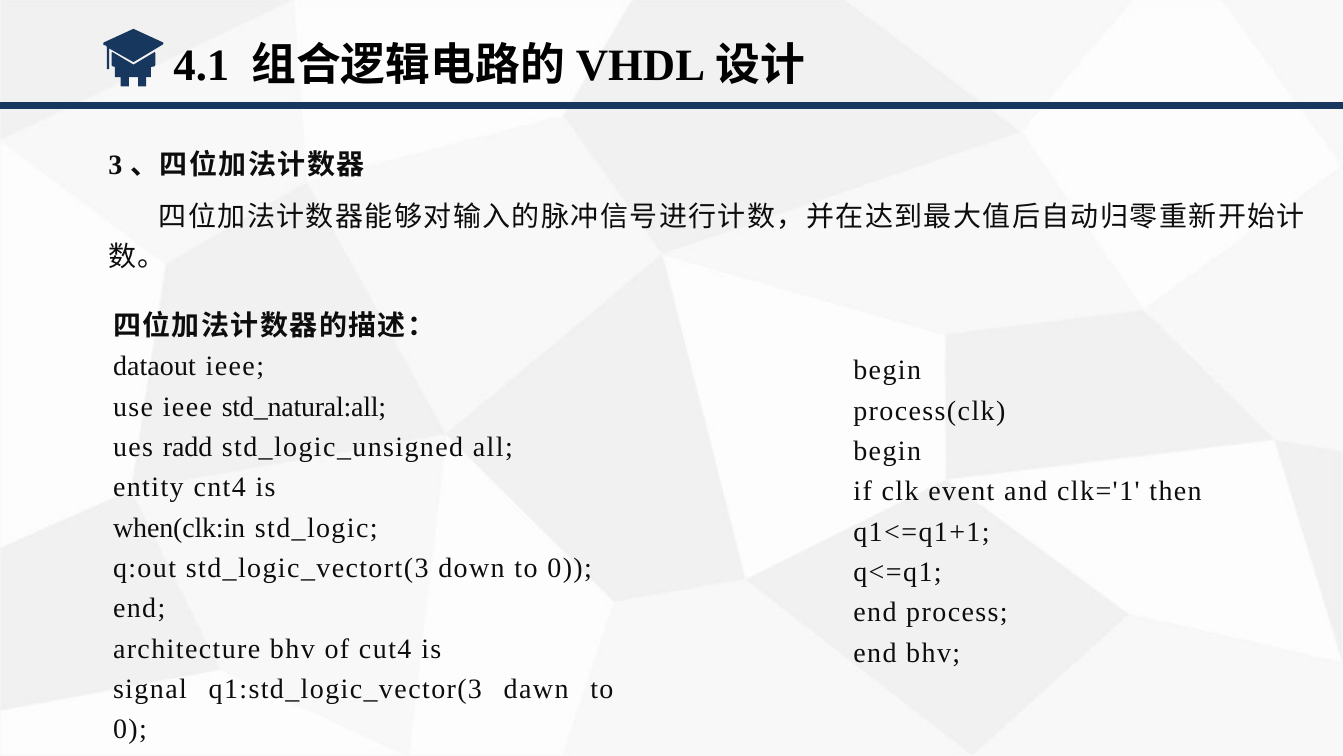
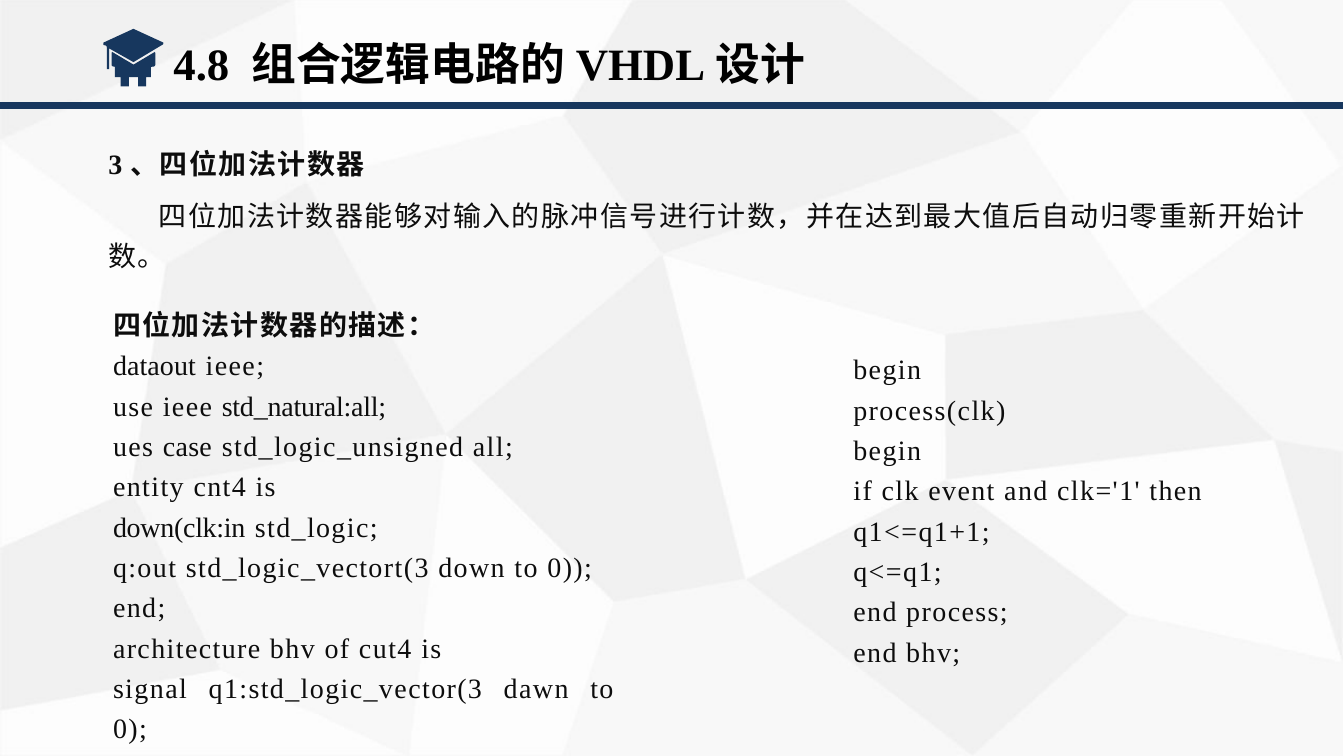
4.1: 4.1 -> 4.8 (201, 66)
radd: radd -> case (187, 447)
when(clk:in: when(clk:in -> down(clk:in (179, 528)
